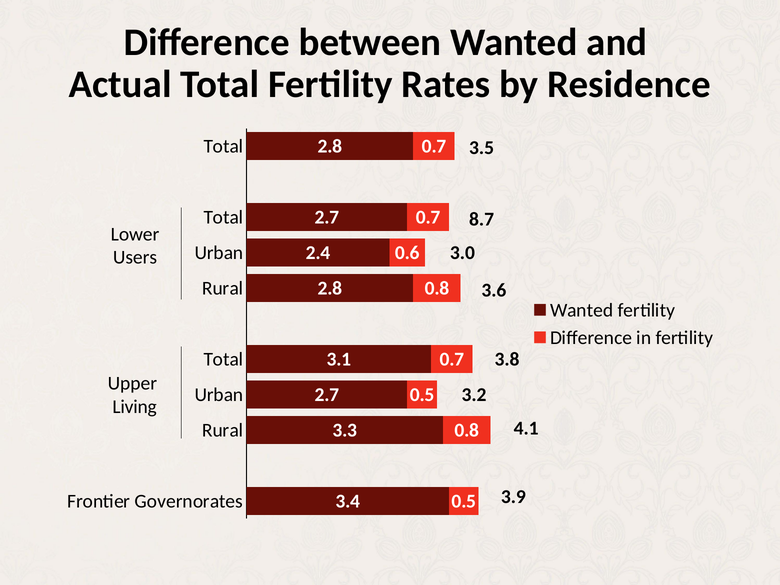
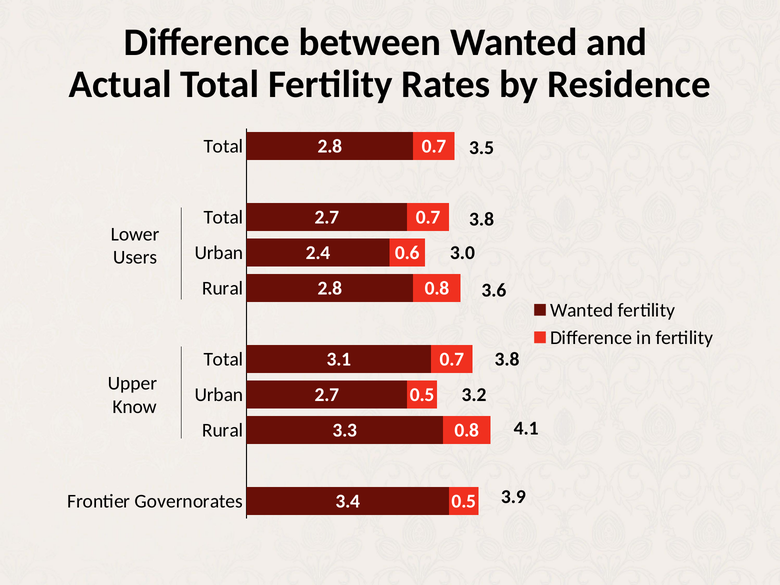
8.7: 8.7 -> 3.8 (482, 219)
Living: Living -> Know (135, 407)
